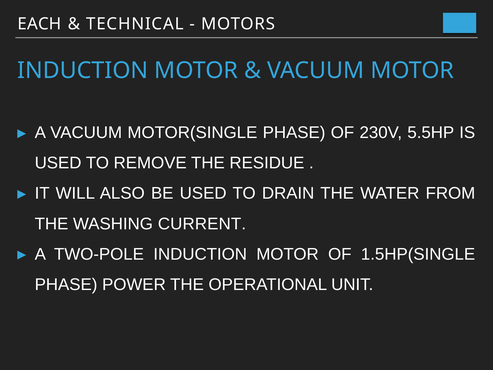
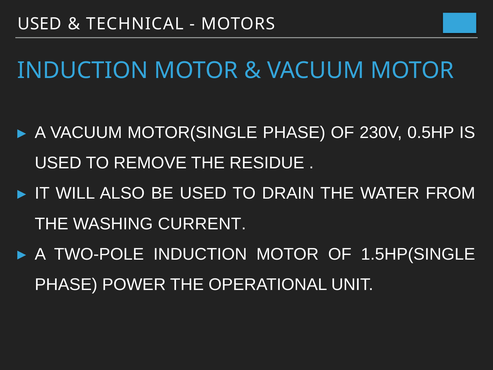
EACH: EACH -> USED (39, 24)
5.5HP: 5.5HP -> 0.5HP (431, 133)
